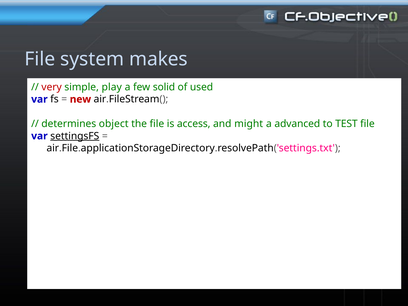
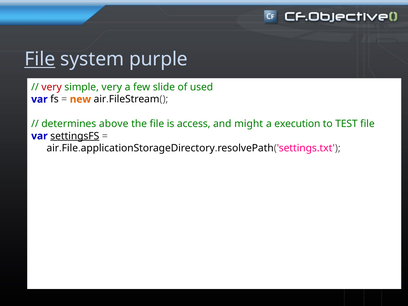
File underline: none -> present (40, 59)
makes: makes -> purple (158, 59)
simple play: play -> very (112, 87)
solid: solid -> slide (164, 87)
new colour: red -> orange (80, 99)
object: object -> above (114, 124)
advanced: advanced -> execution (297, 124)
